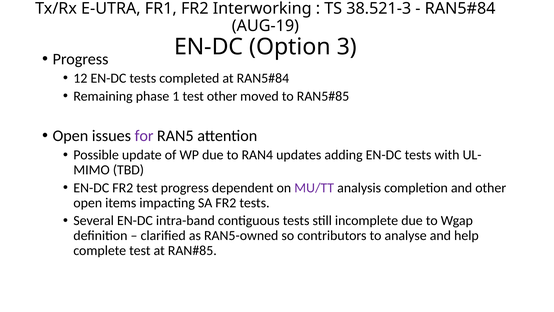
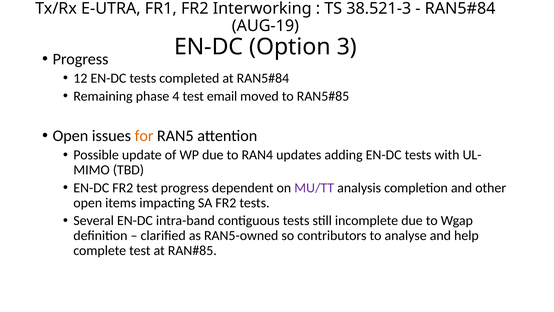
1: 1 -> 4 (176, 96)
test other: other -> email (222, 96)
for colour: purple -> orange (144, 136)
